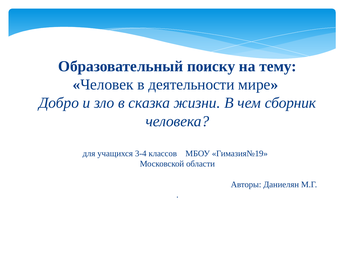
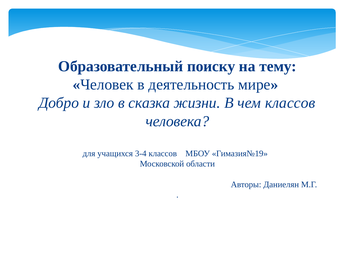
деятельности: деятельности -> деятельность (191, 85)
чем сборник: сборник -> классов (290, 103)
